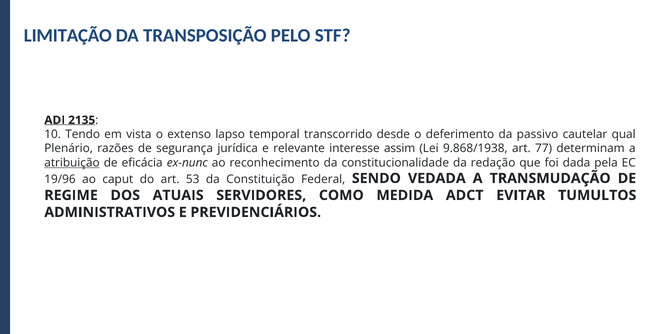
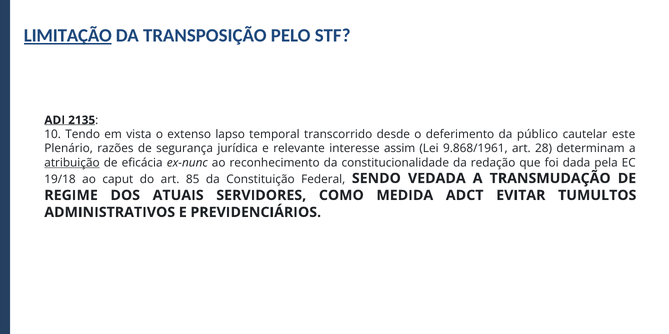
LIMITAÇÃO underline: none -> present (68, 36)
passivo: passivo -> público (537, 135)
qual: qual -> este (624, 135)
9.868/1938: 9.868/1938 -> 9.868/1961 (475, 149)
77: 77 -> 28 (544, 149)
19/96: 19/96 -> 19/18 (60, 179)
53: 53 -> 85 (193, 179)
